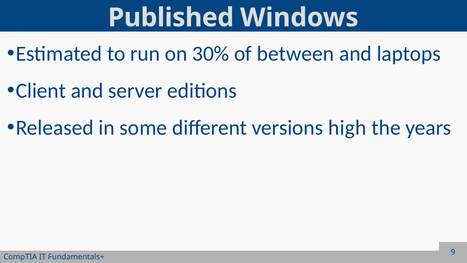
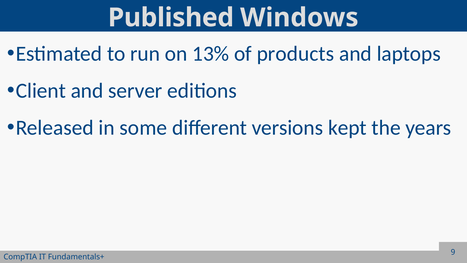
30%: 30% -> 13% (211, 54)
between: between -> products (295, 54)
high: high -> kept (347, 128)
